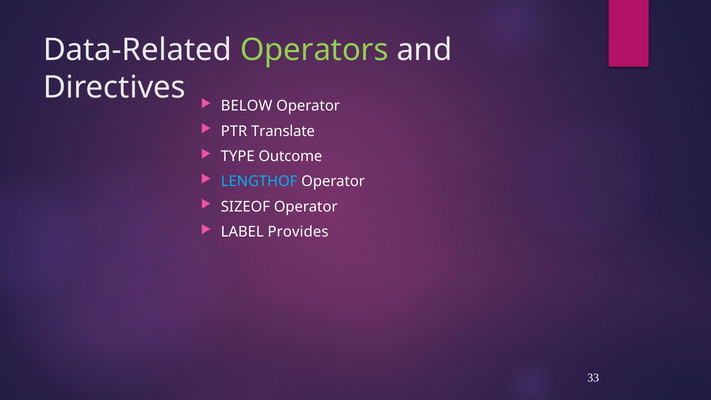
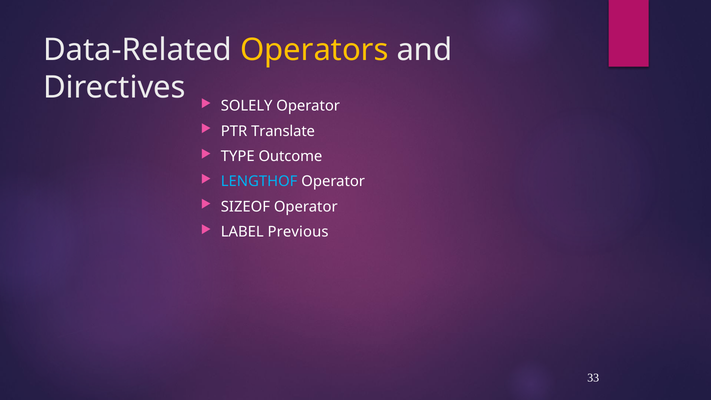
Operators colour: light green -> yellow (314, 50)
BELOW: BELOW -> SOLELY (247, 106)
Provides: Provides -> Previous (298, 232)
